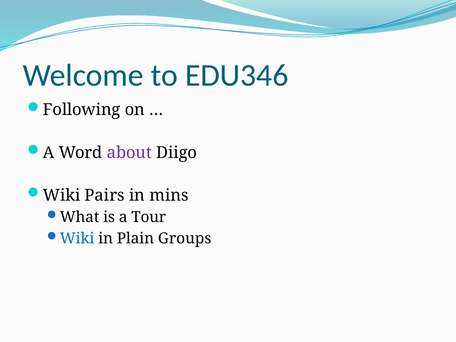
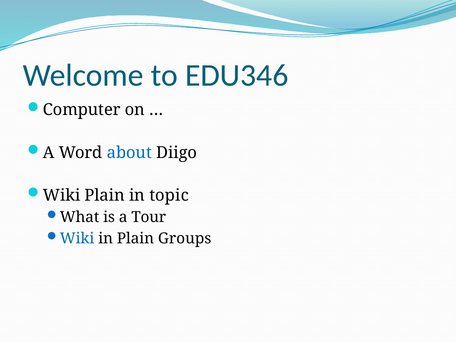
Following: Following -> Computer (82, 110)
about colour: purple -> blue (129, 153)
Wiki Pairs: Pairs -> Plain (105, 195)
mins: mins -> topic (169, 195)
